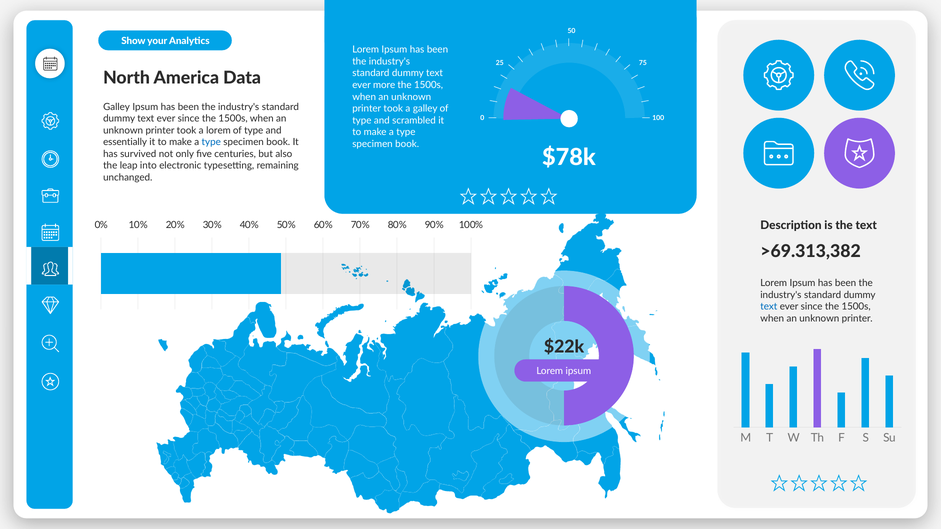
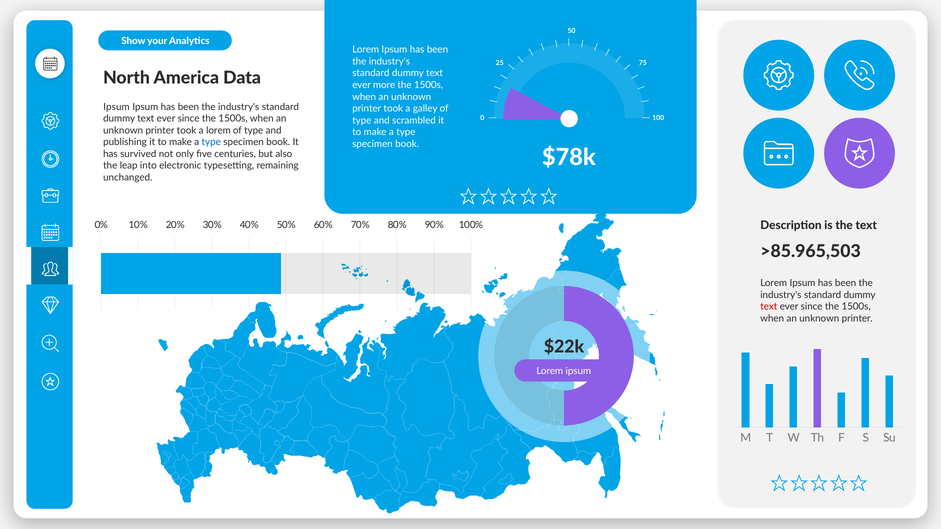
Galley: Galley -> Ipsum (116, 107)
essentially: essentially -> publishing (125, 142)
>69.313,382: >69.313,382 -> >85.965,503 (811, 252)
text colour: blue -> red (769, 307)
